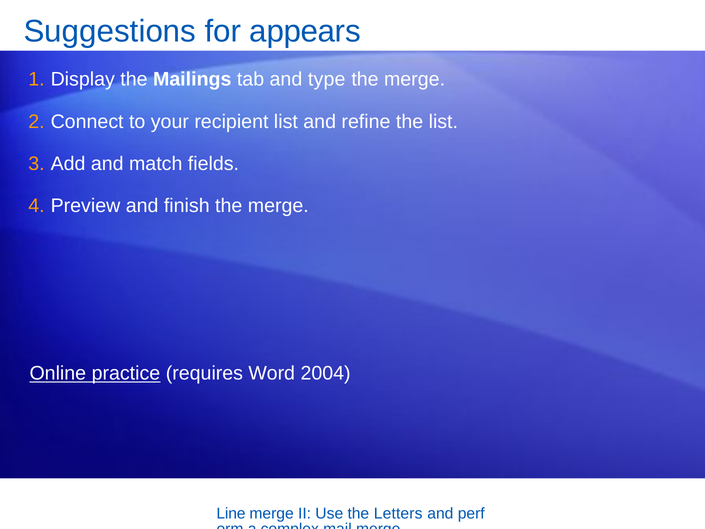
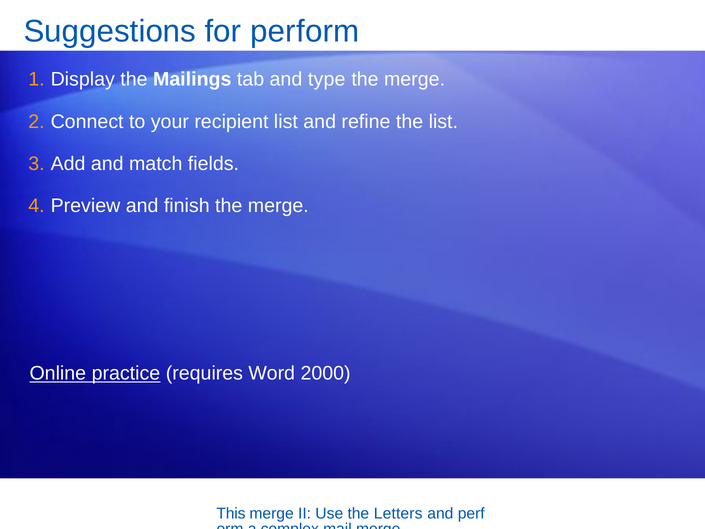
appears: appears -> perform (305, 31)
2004: 2004 -> 2000 (326, 373)
Line: Line -> This (231, 513)
